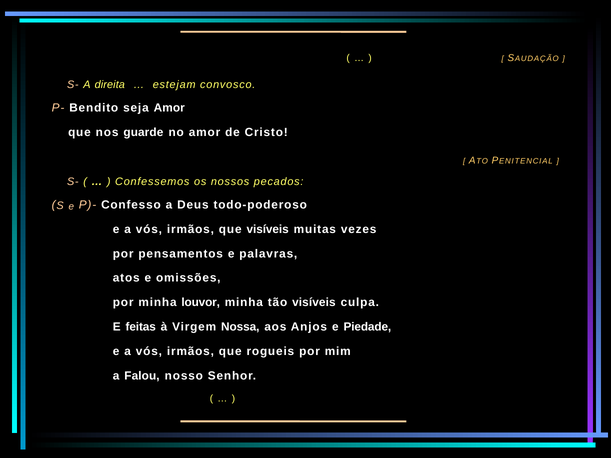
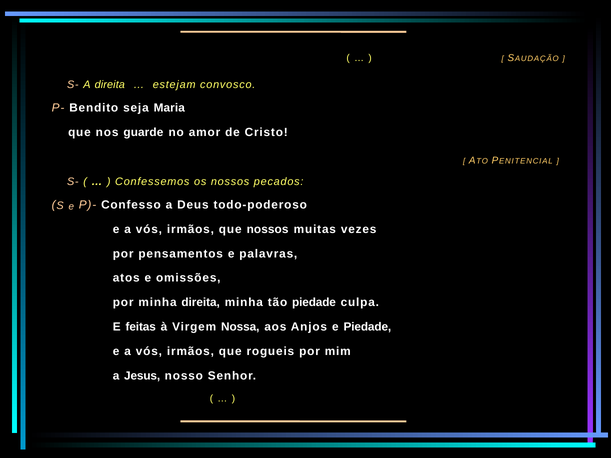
seja Amor: Amor -> Maria (169, 108)
que visíveis: visíveis -> nossos (268, 229)
minha louvor: louvor -> direita (201, 303)
tão visíveis: visíveis -> piedade (314, 303)
Falou: Falou -> Jesus (142, 376)
